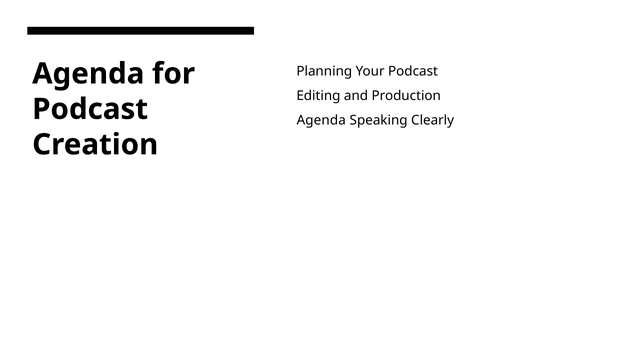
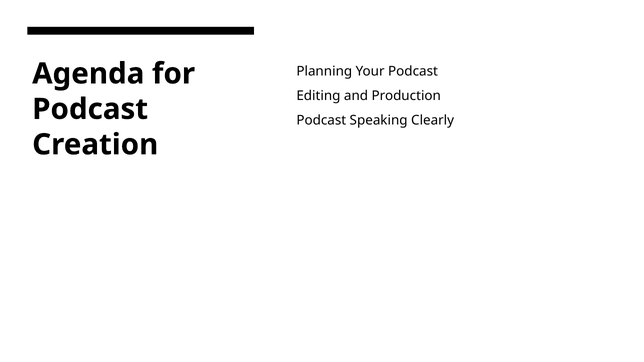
Agenda: Agenda -> Podcast (321, 120)
